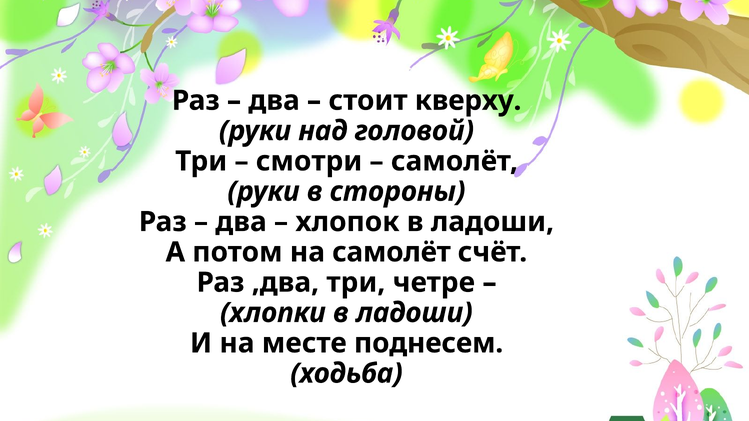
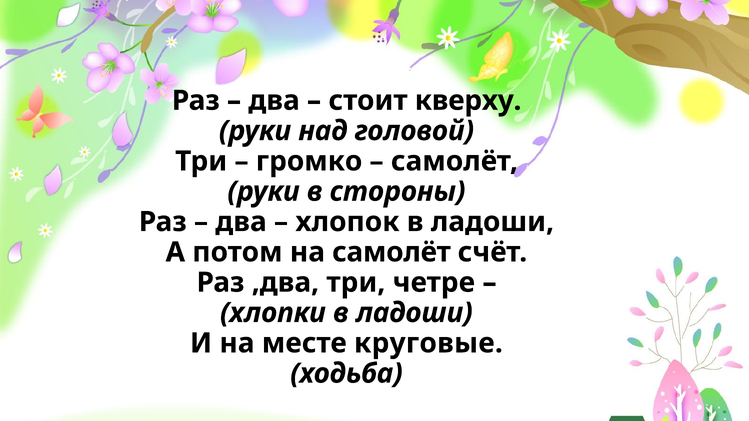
смотри: смотри -> громко (309, 161)
поднесем: поднесем -> круговые (428, 343)
